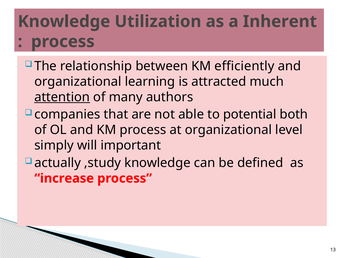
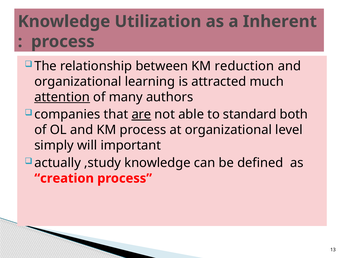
efficiently: efficiently -> reduction (244, 66)
are underline: none -> present (141, 114)
potential: potential -> standard (250, 114)
increase: increase -> creation (64, 178)
